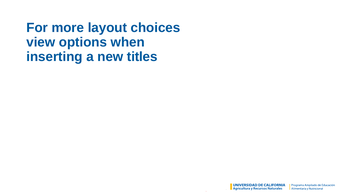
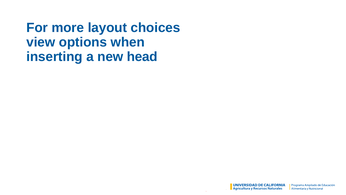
titles: titles -> head (142, 57)
